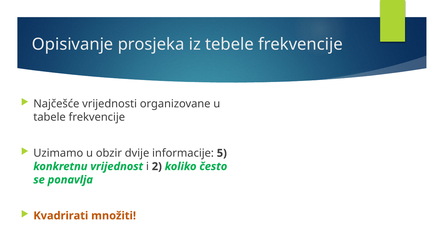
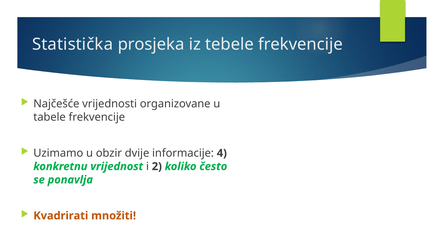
Opisivanje: Opisivanje -> Statistička (73, 44)
5: 5 -> 4 (222, 153)
